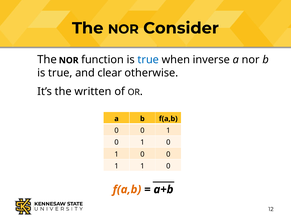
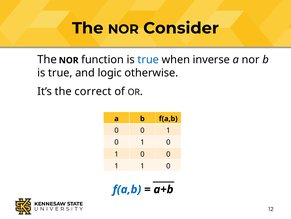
clear: clear -> logic (110, 73)
written: written -> correct (93, 91)
f(a,b colour: orange -> blue (127, 189)
